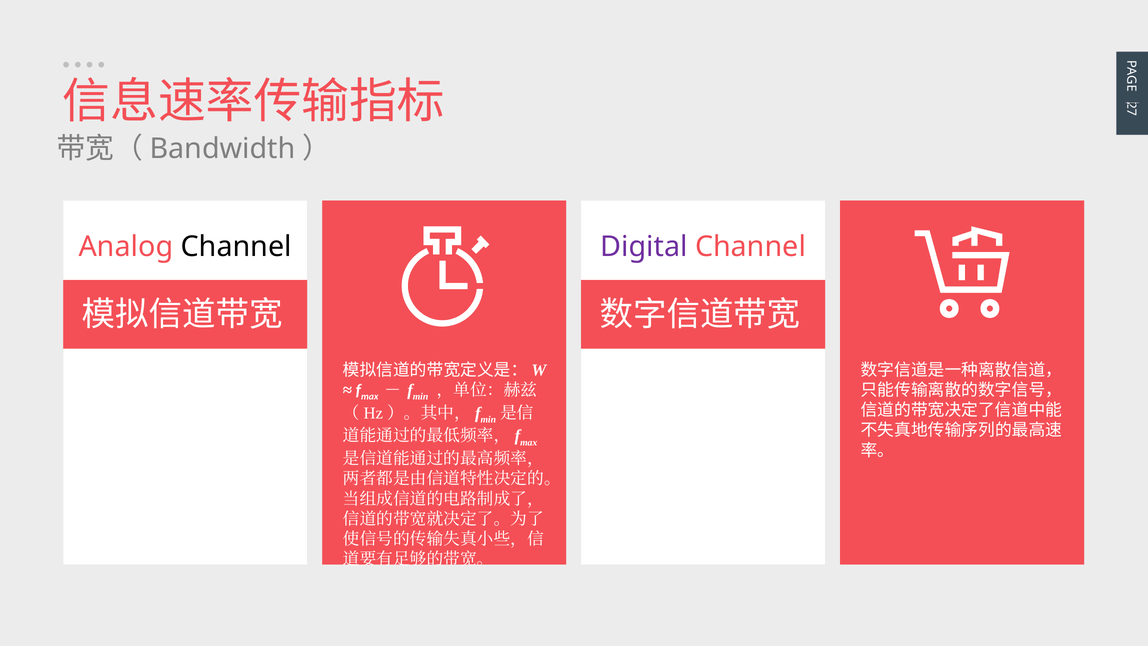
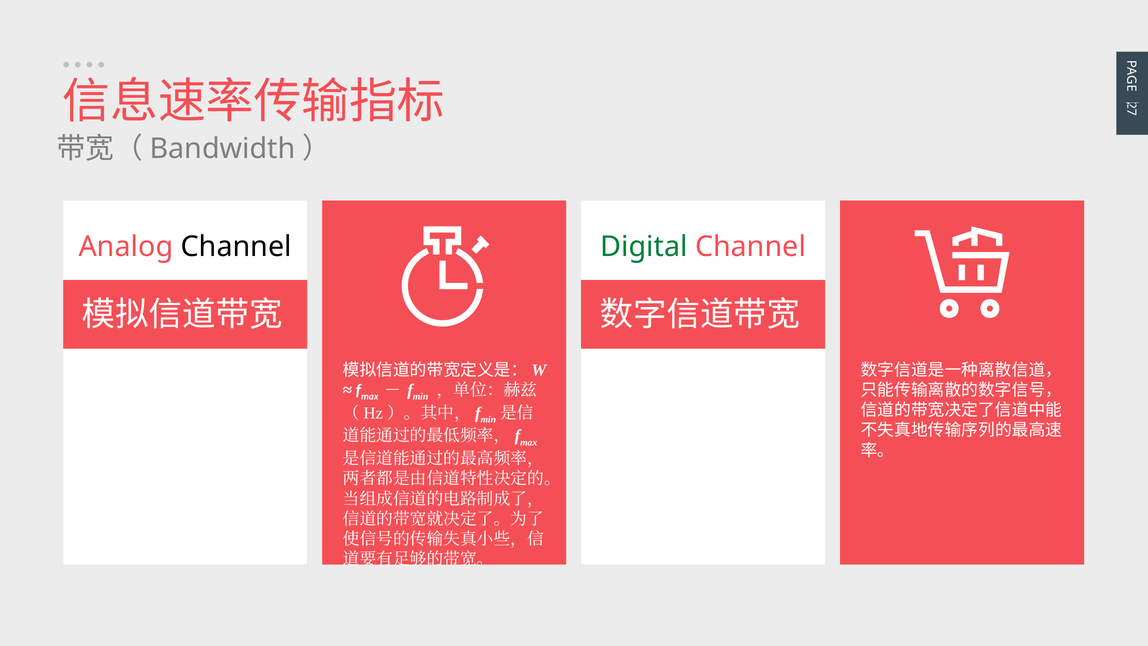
Digital colour: purple -> green (644, 247)
